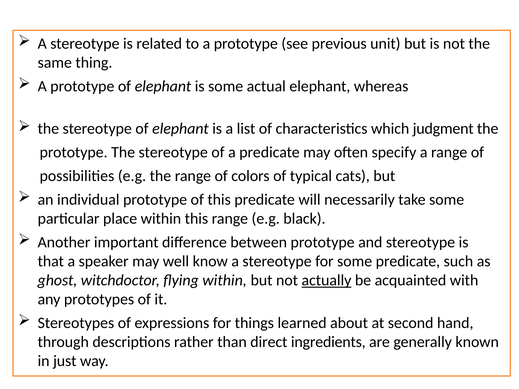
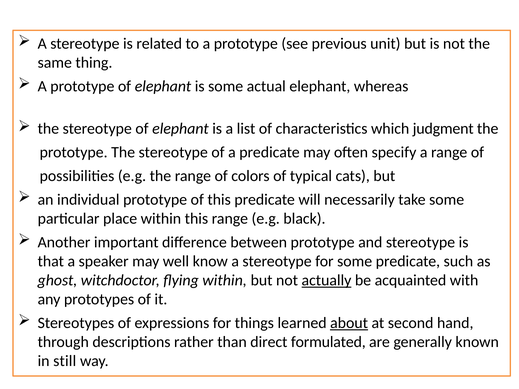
about underline: none -> present (349, 323)
ingredients: ingredients -> formulated (328, 342)
just: just -> still (65, 361)
